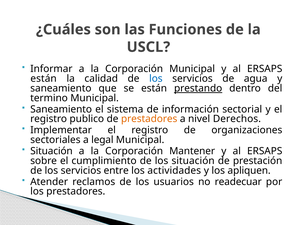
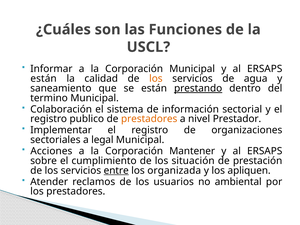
los colour: blue -> orange (156, 79)
Saneamiento: Saneamiento -> Colaboración (61, 109)
Derechos: Derechos -> Prestador (237, 119)
Situación: Situación -> Acciones (51, 151)
entre underline: none -> present (116, 171)
actividades: actividades -> organizada (174, 171)
readecuar: readecuar -> ambiental (238, 182)
